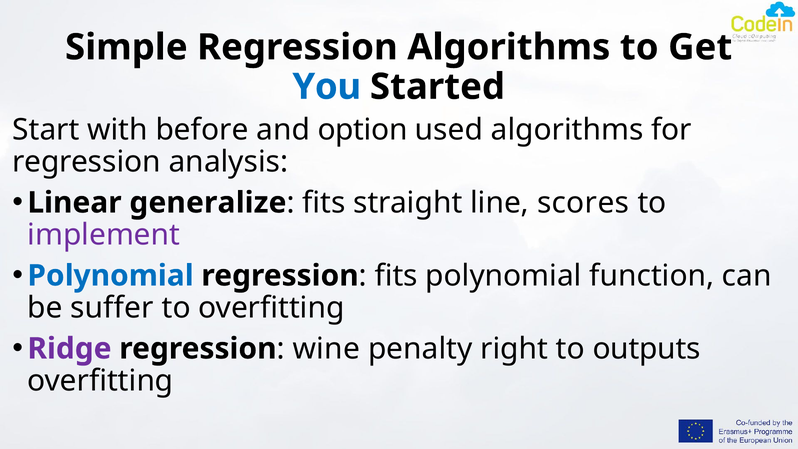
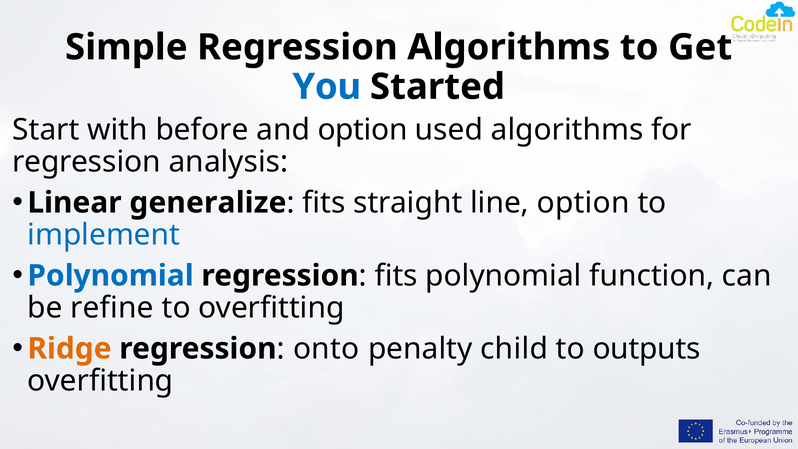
line scores: scores -> option (583, 203)
implement colour: purple -> blue (104, 235)
suffer: suffer -> refine (112, 308)
Ridge colour: purple -> orange (69, 349)
wine: wine -> onto (326, 349)
right: right -> child (514, 349)
